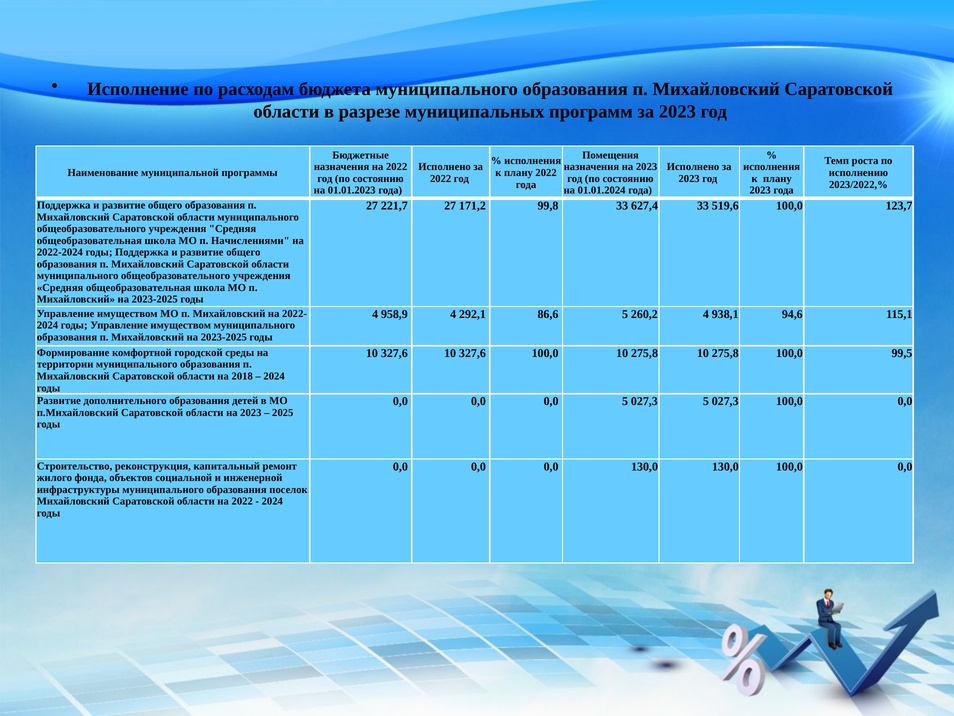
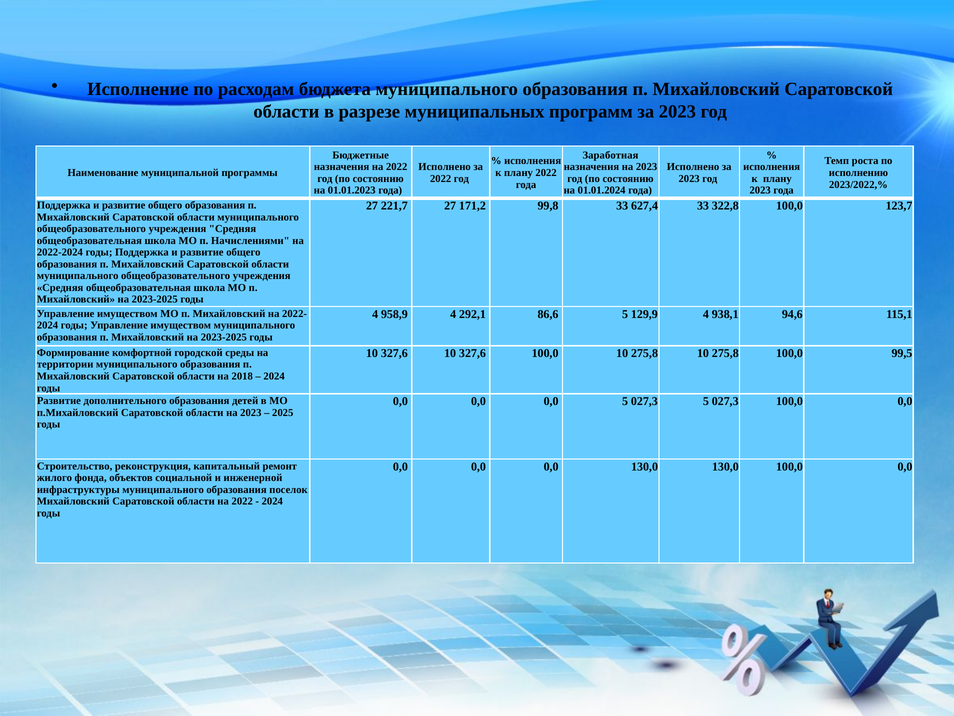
Помещения: Помещения -> Заработная (610, 155)
519,6: 519,6 -> 322,8 (725, 206)
260,2: 260,2 -> 129,9 (644, 314)
